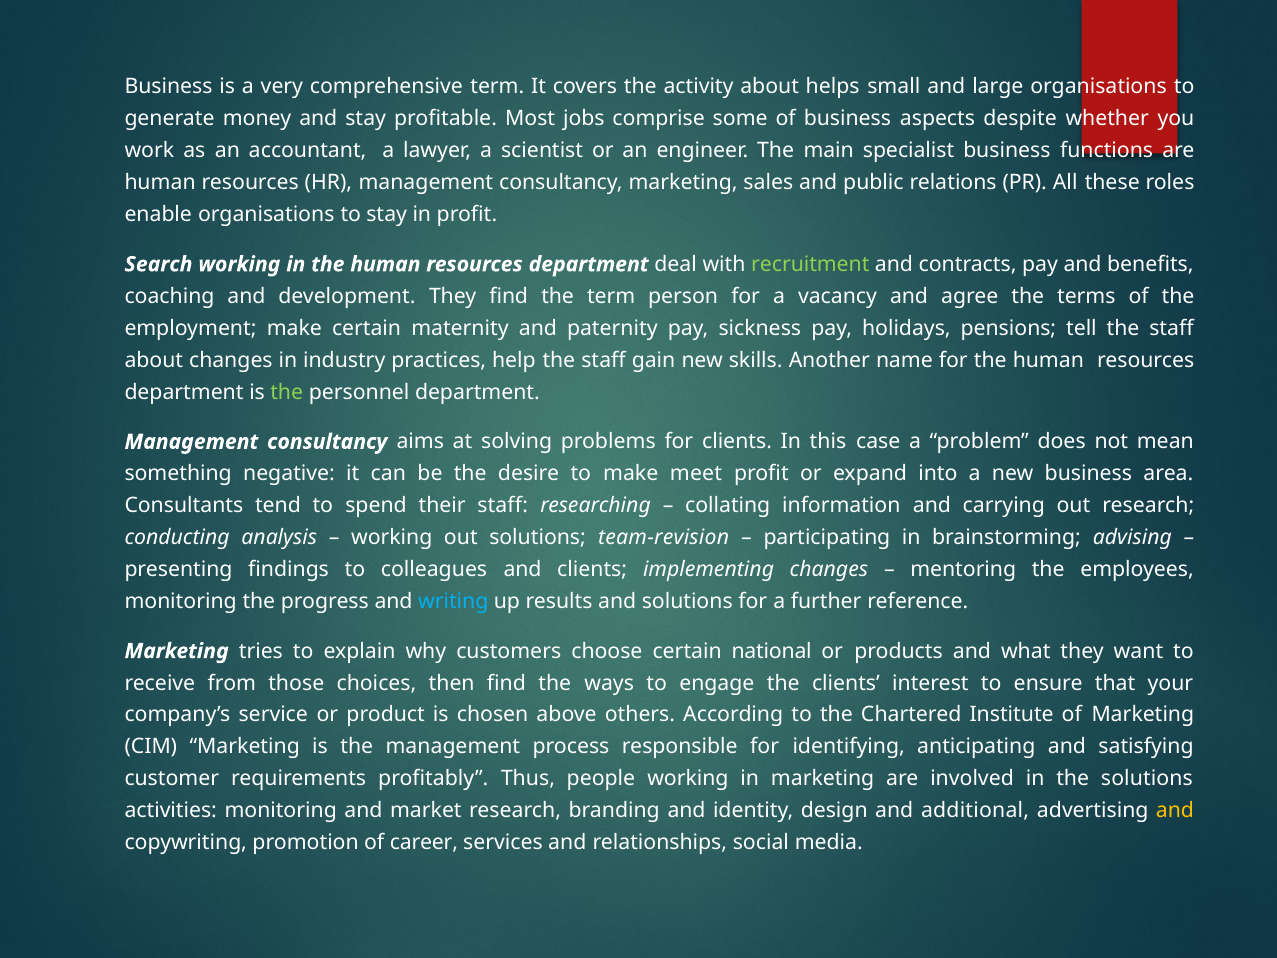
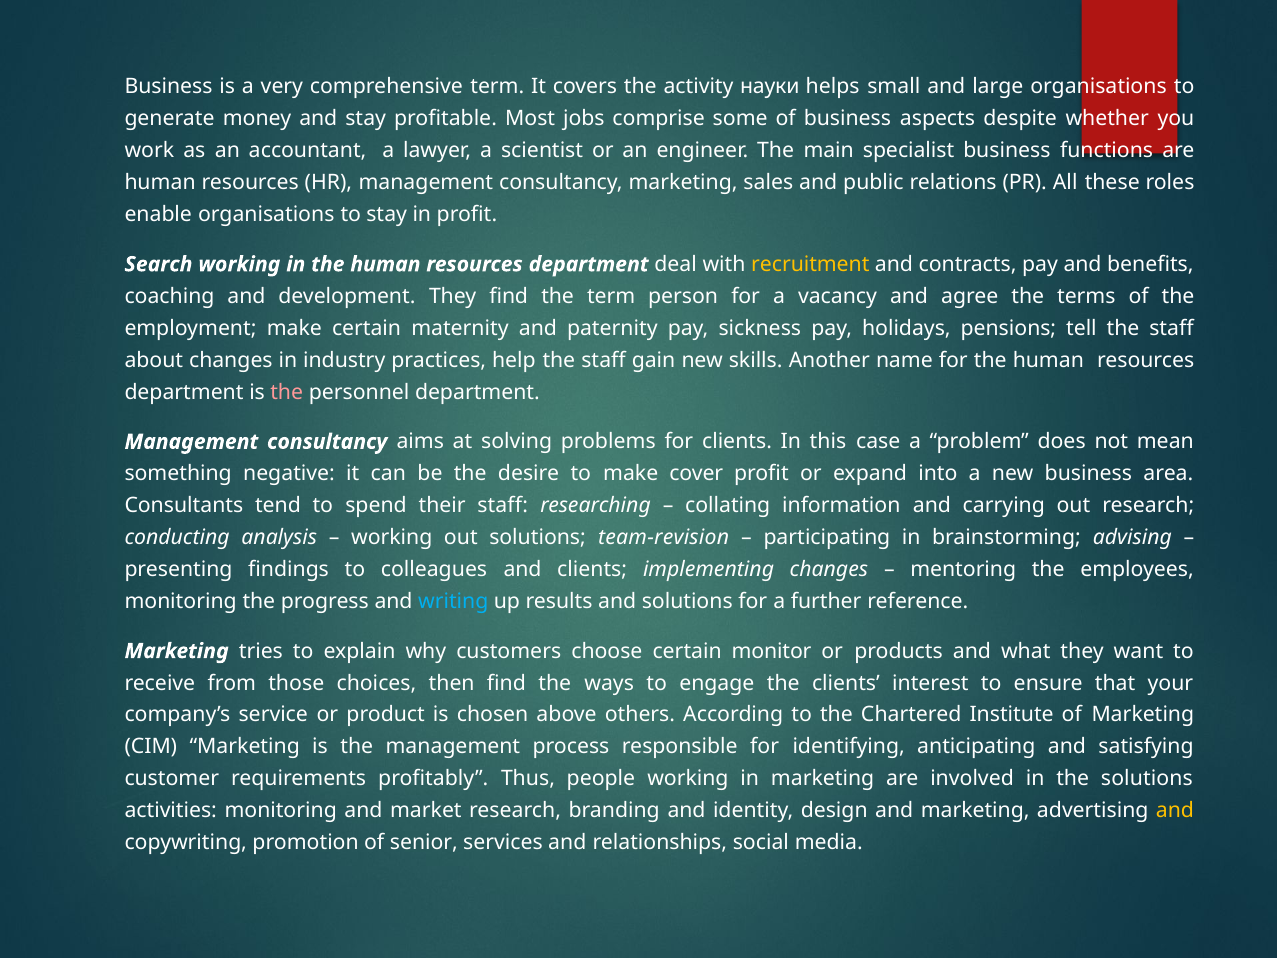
activity about: about -> науки (770, 87)
recruitment colour: light green -> yellow (810, 264)
the colour: light green -> pink (287, 392)
meet: meet -> cover (696, 474)
national: national -> monitor (772, 651)
and additional: additional -> marketing (975, 811)
career: career -> senior (424, 842)
